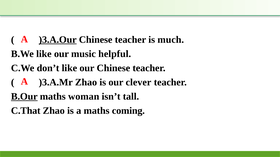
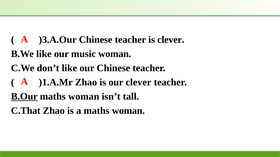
)3.A.Our underline: present -> none (58, 40)
is much: much -> clever (171, 40)
music helpful: helpful -> woman (115, 54)
)3.A.Mr: )3.A.Mr -> )1.A.Mr (56, 82)
a maths coming: coming -> woman (128, 111)
